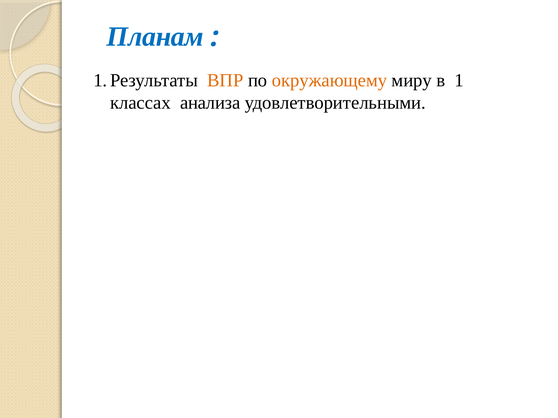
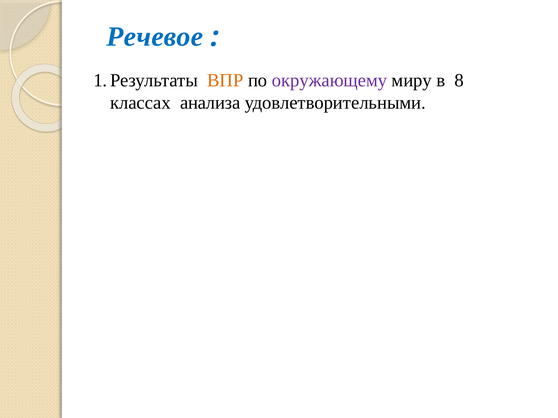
Планам: Планам -> Речевое (155, 37)
окружающему colour: orange -> purple (329, 81)
в 1: 1 -> 8 (459, 81)
